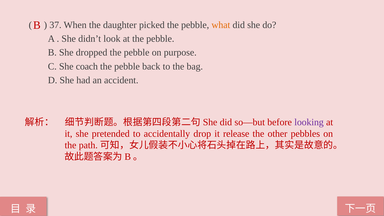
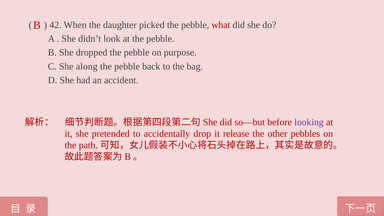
37: 37 -> 42 (55, 25)
what colour: orange -> red (221, 25)
coach: coach -> along (87, 66)
